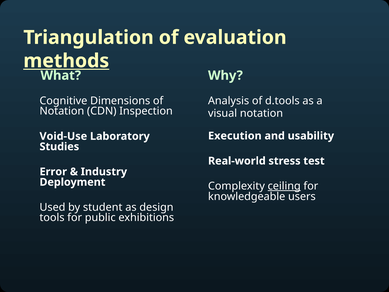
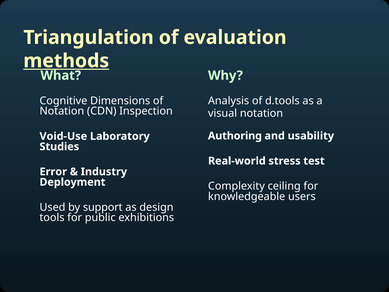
Execution: Execution -> Authoring (235, 136)
ceiling underline: present -> none (284, 186)
student: student -> support (103, 207)
